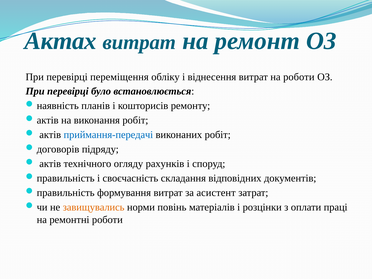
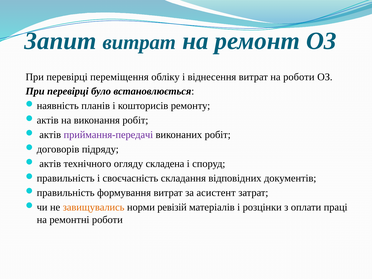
Актах: Актах -> Запит (60, 41)
приймання-передачі colour: blue -> purple (108, 135)
рахунків: рахунків -> складена (165, 164)
повінь: повінь -> ревізій (172, 207)
